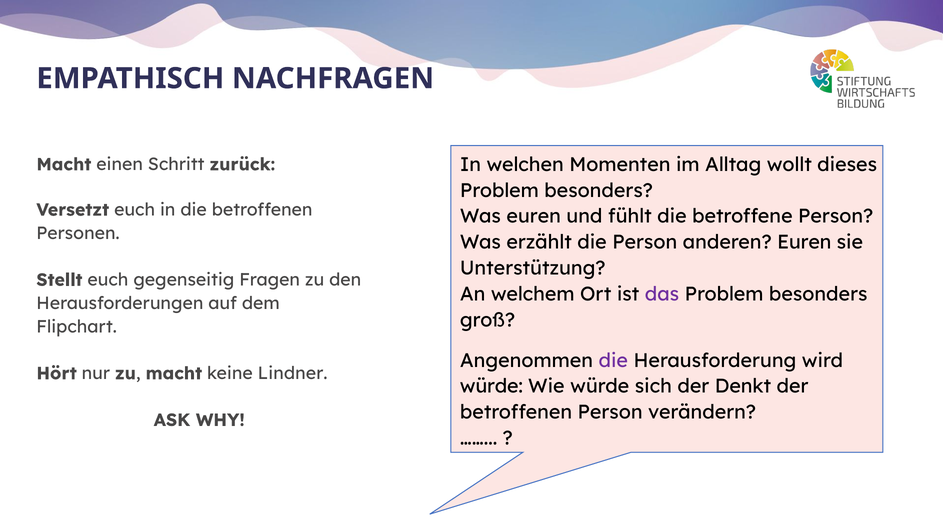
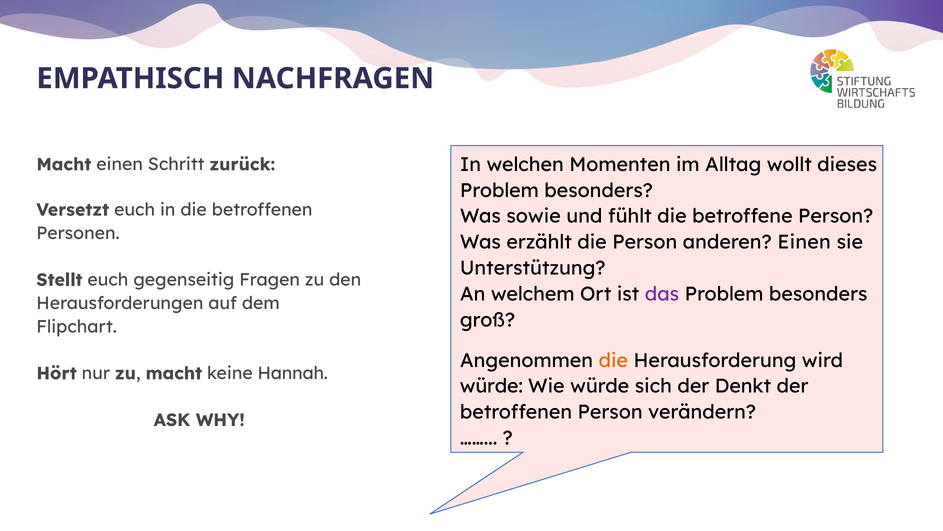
Was euren: euren -> sowie (534, 216)
anderen Euren: Euren -> Einen (804, 242)
die colour: purple -> orange (613, 360)
Lindner: Lindner -> Hannah (293, 373)
